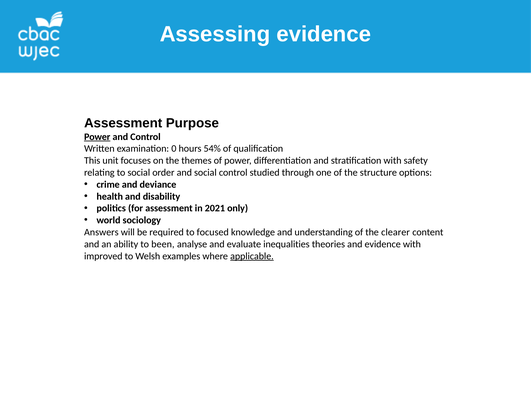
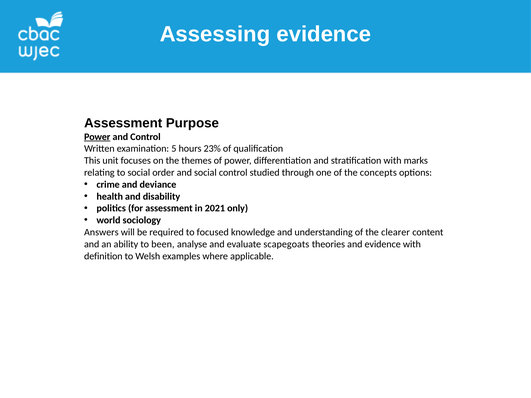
0: 0 -> 5 (174, 149)
54%: 54% -> 23% (212, 149)
safety: safety -> marks (416, 161)
structure: structure -> concepts (378, 173)
inequalities: inequalities -> scapegoats (286, 244)
improved: improved -> definition (103, 256)
applicable underline: present -> none (252, 256)
